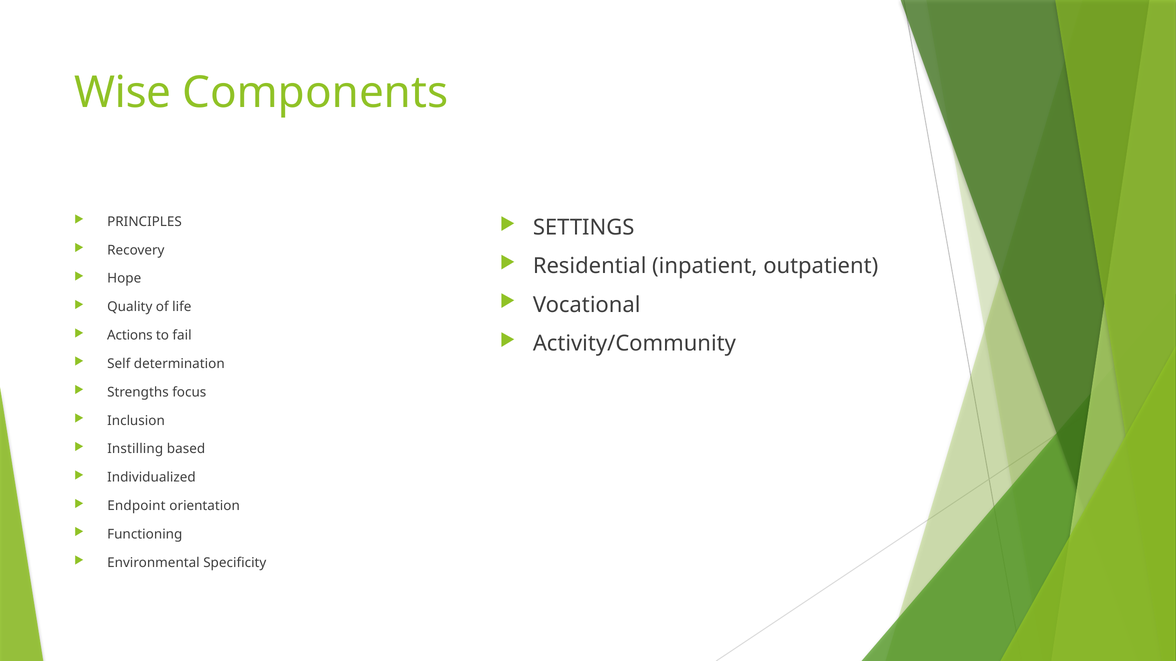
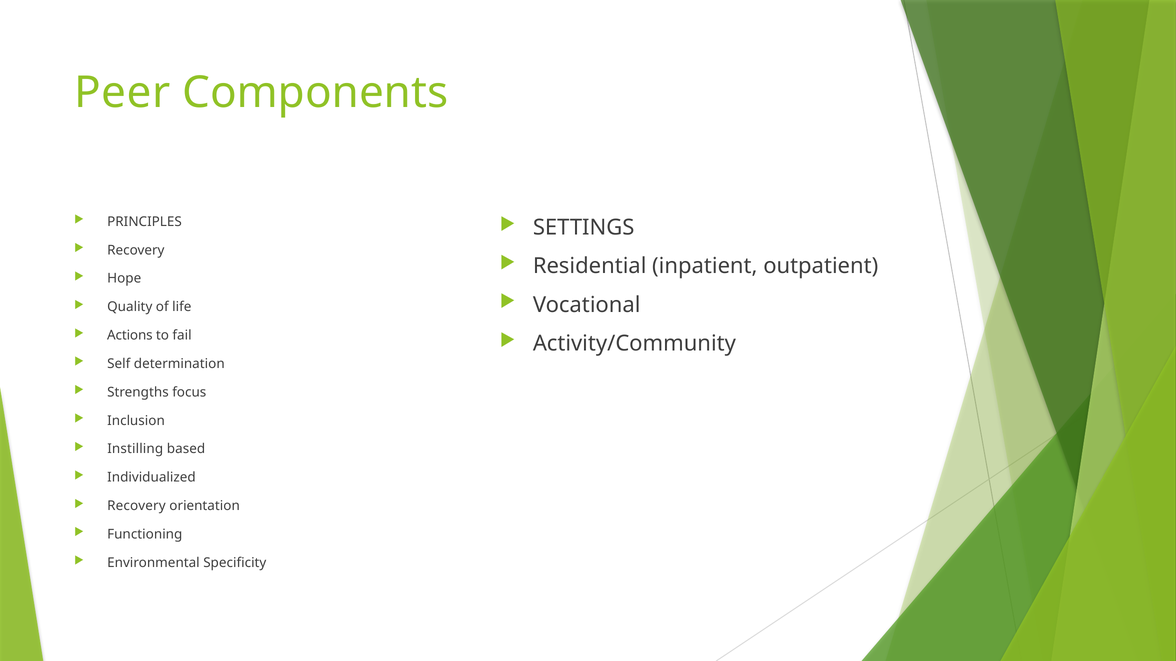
Wise: Wise -> Peer (122, 93)
Endpoint: Endpoint -> Recovery (136, 506)
